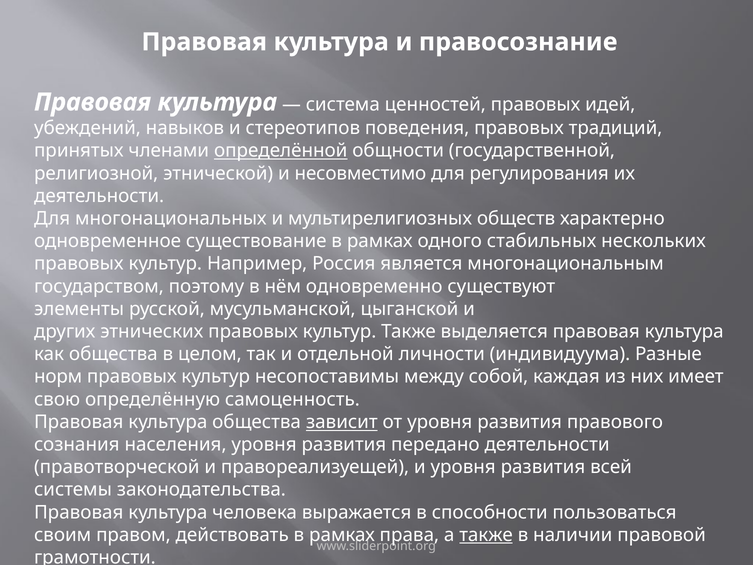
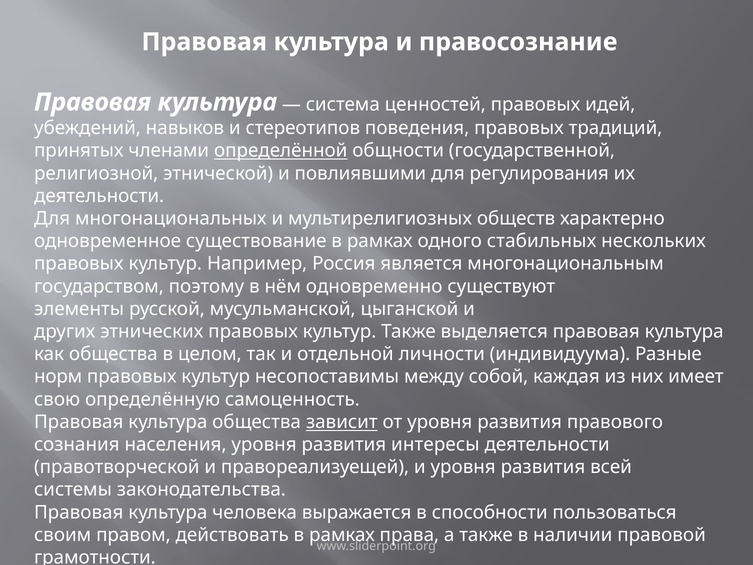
несовместимо: несовместимо -> повлиявшими (360, 173)
передано: передано -> интересы (435, 444)
также underline: present -> none (486, 535)
